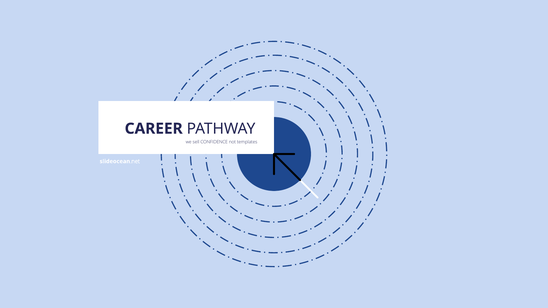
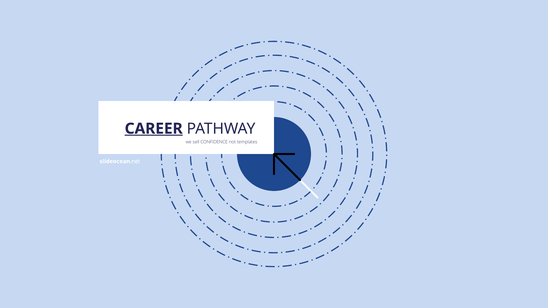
CAREER underline: none -> present (154, 129)
